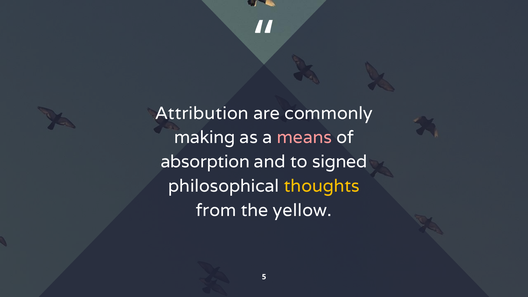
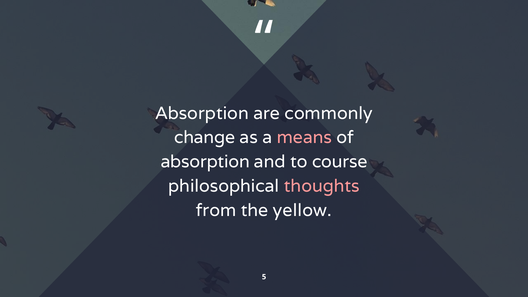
Attribution: Attribution -> Absorption (202, 113)
making: making -> change (205, 137)
signed: signed -> course (340, 162)
thoughts colour: yellow -> pink (322, 186)
